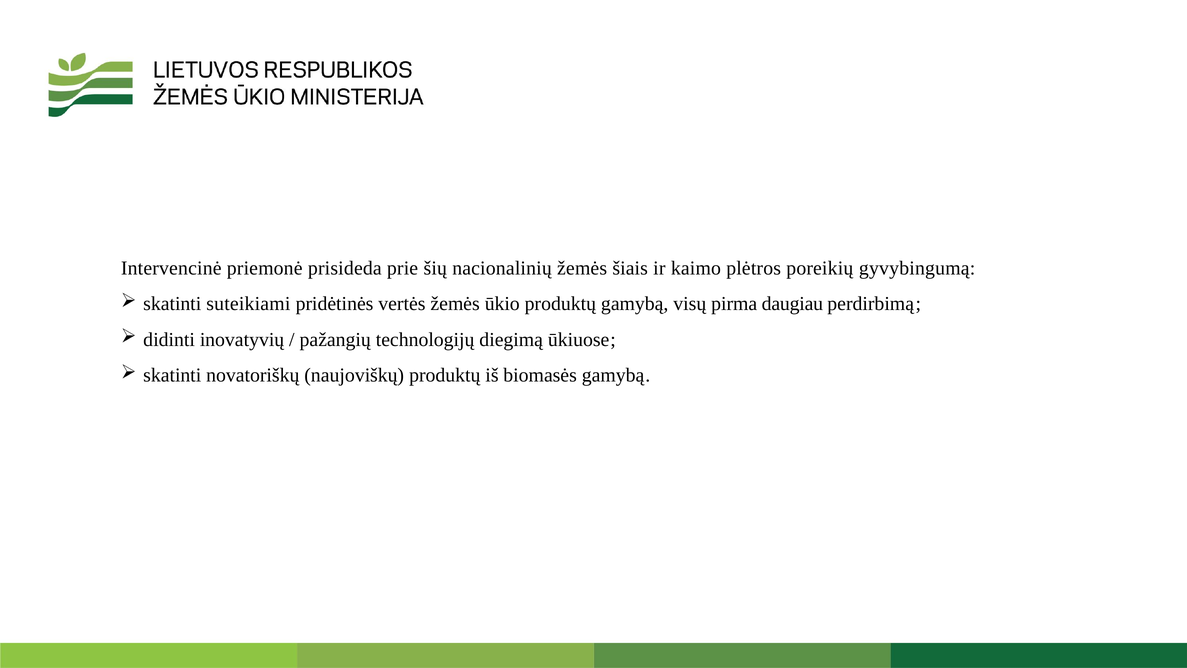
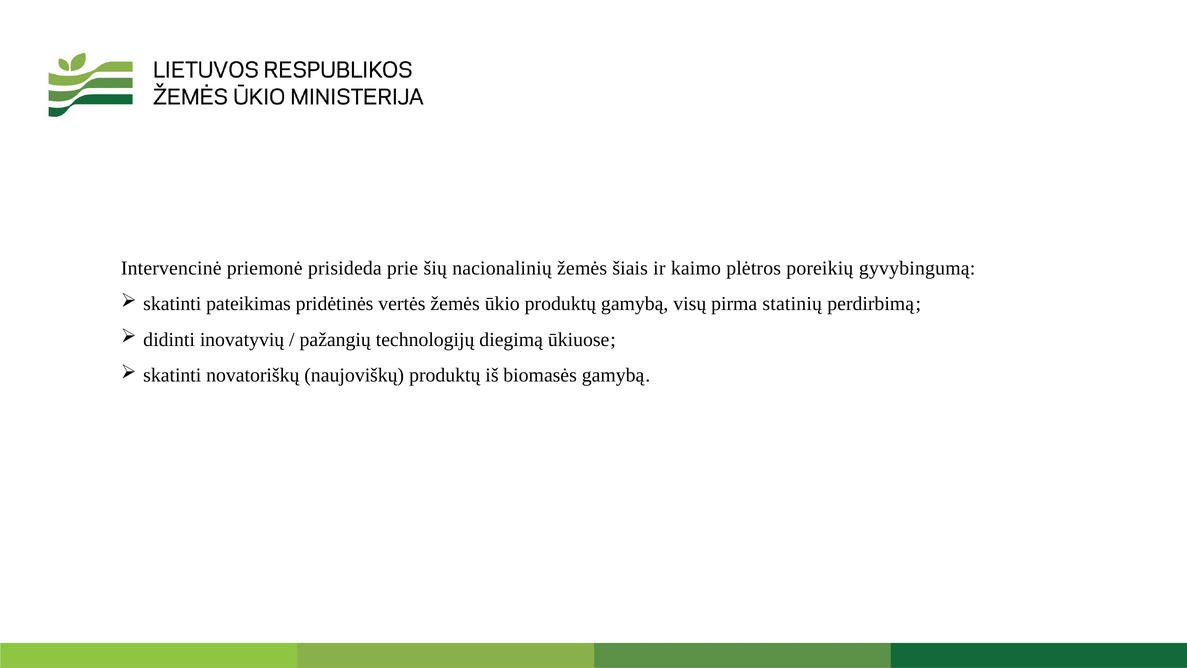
suteikiami: suteikiami -> pateikimas (248, 304)
daugiau: daugiau -> statinių (792, 304)
